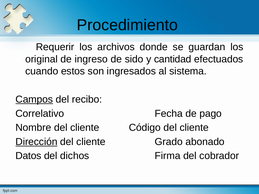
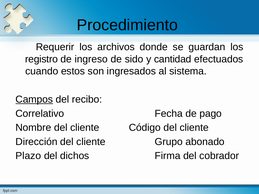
original: original -> registro (42, 59)
Dirección underline: present -> none (36, 142)
Grado: Grado -> Grupo (169, 142)
Datos: Datos -> Plazo (28, 156)
